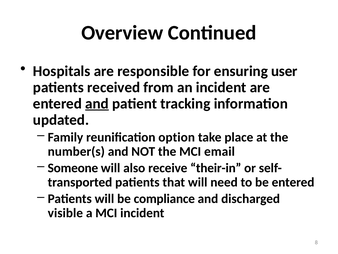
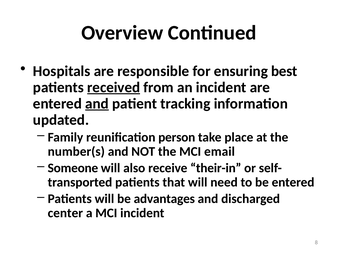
user: user -> best (284, 71)
received underline: none -> present (114, 87)
option: option -> person (177, 137)
compliance: compliance -> advantages (164, 198)
visible: visible -> center (65, 213)
